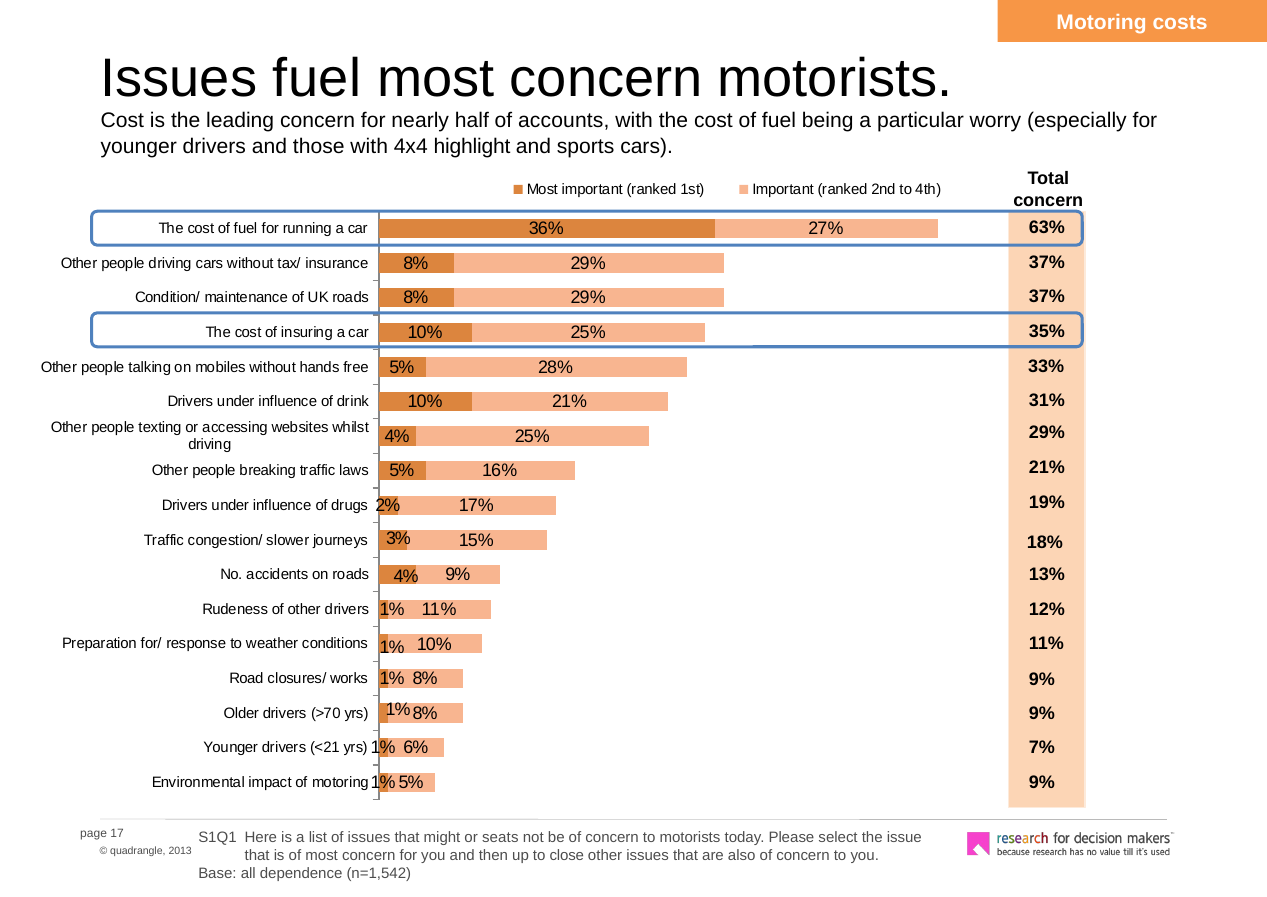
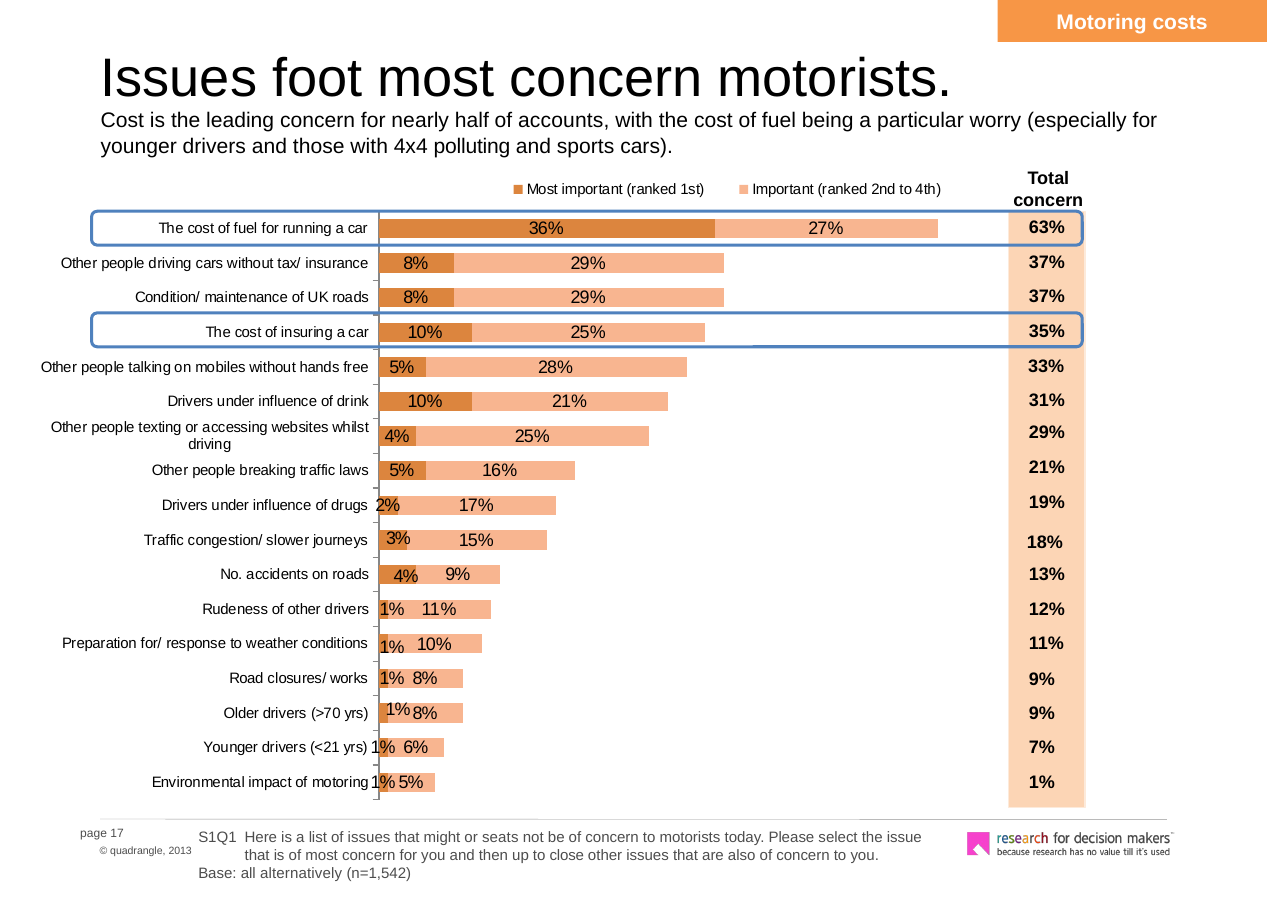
Issues fuel: fuel -> foot (317, 78)
highlight: highlight -> polluting (472, 146)
9%: 9% -> 1% (1042, 782)
dependence: dependence -> alternatively (301, 873)
